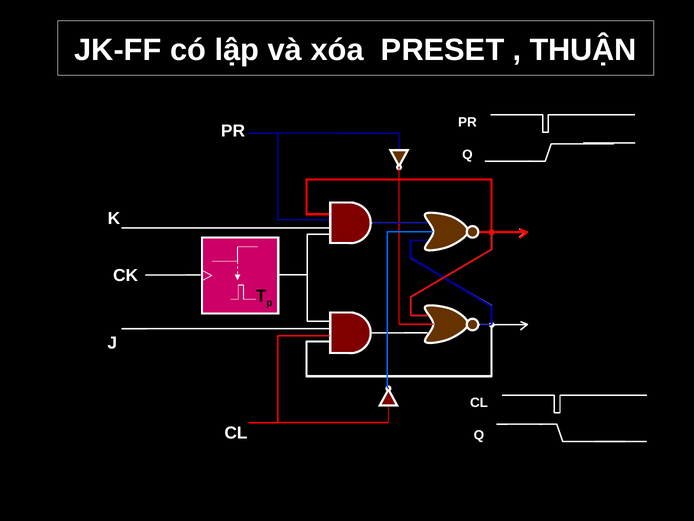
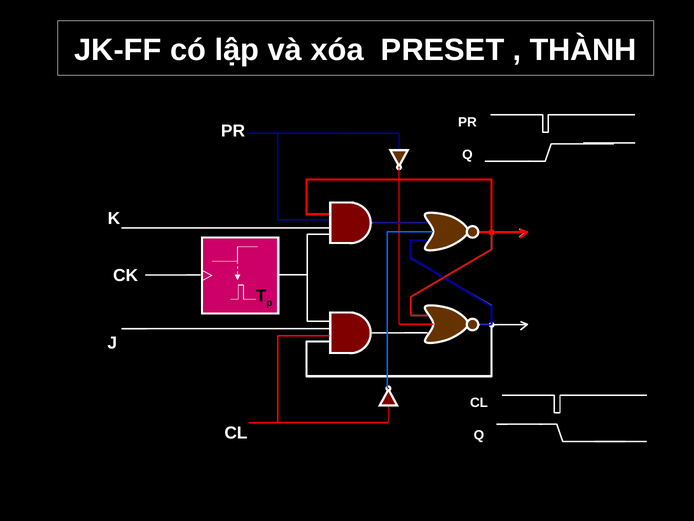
THUẬN: THUẬN -> THÀNH (583, 50)
